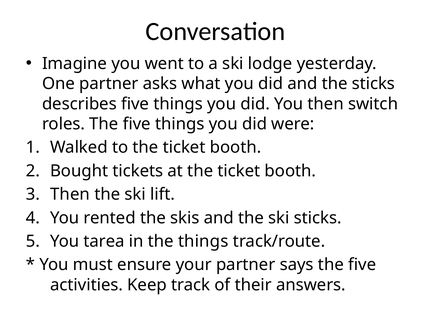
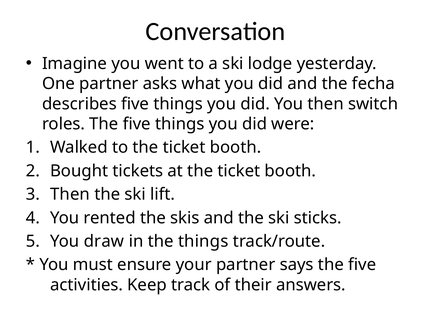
the sticks: sticks -> fecha (373, 84)
tarea: tarea -> draw (104, 241)
